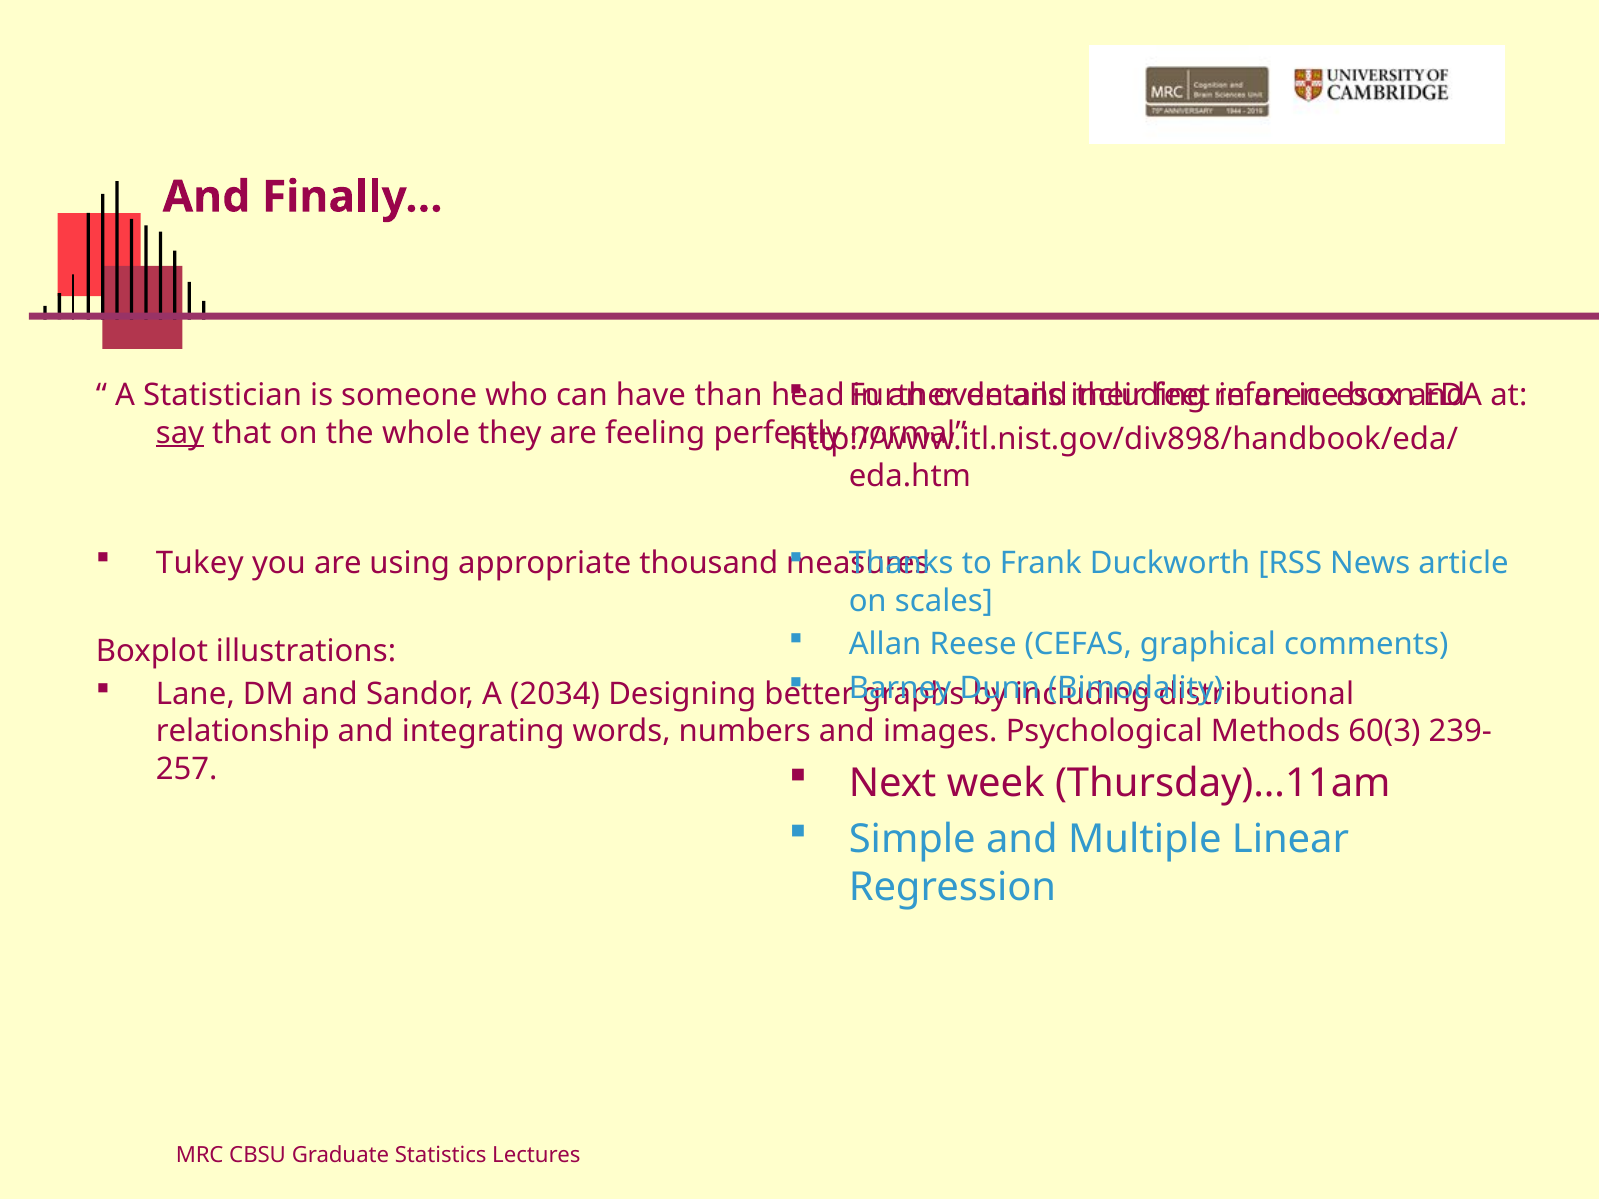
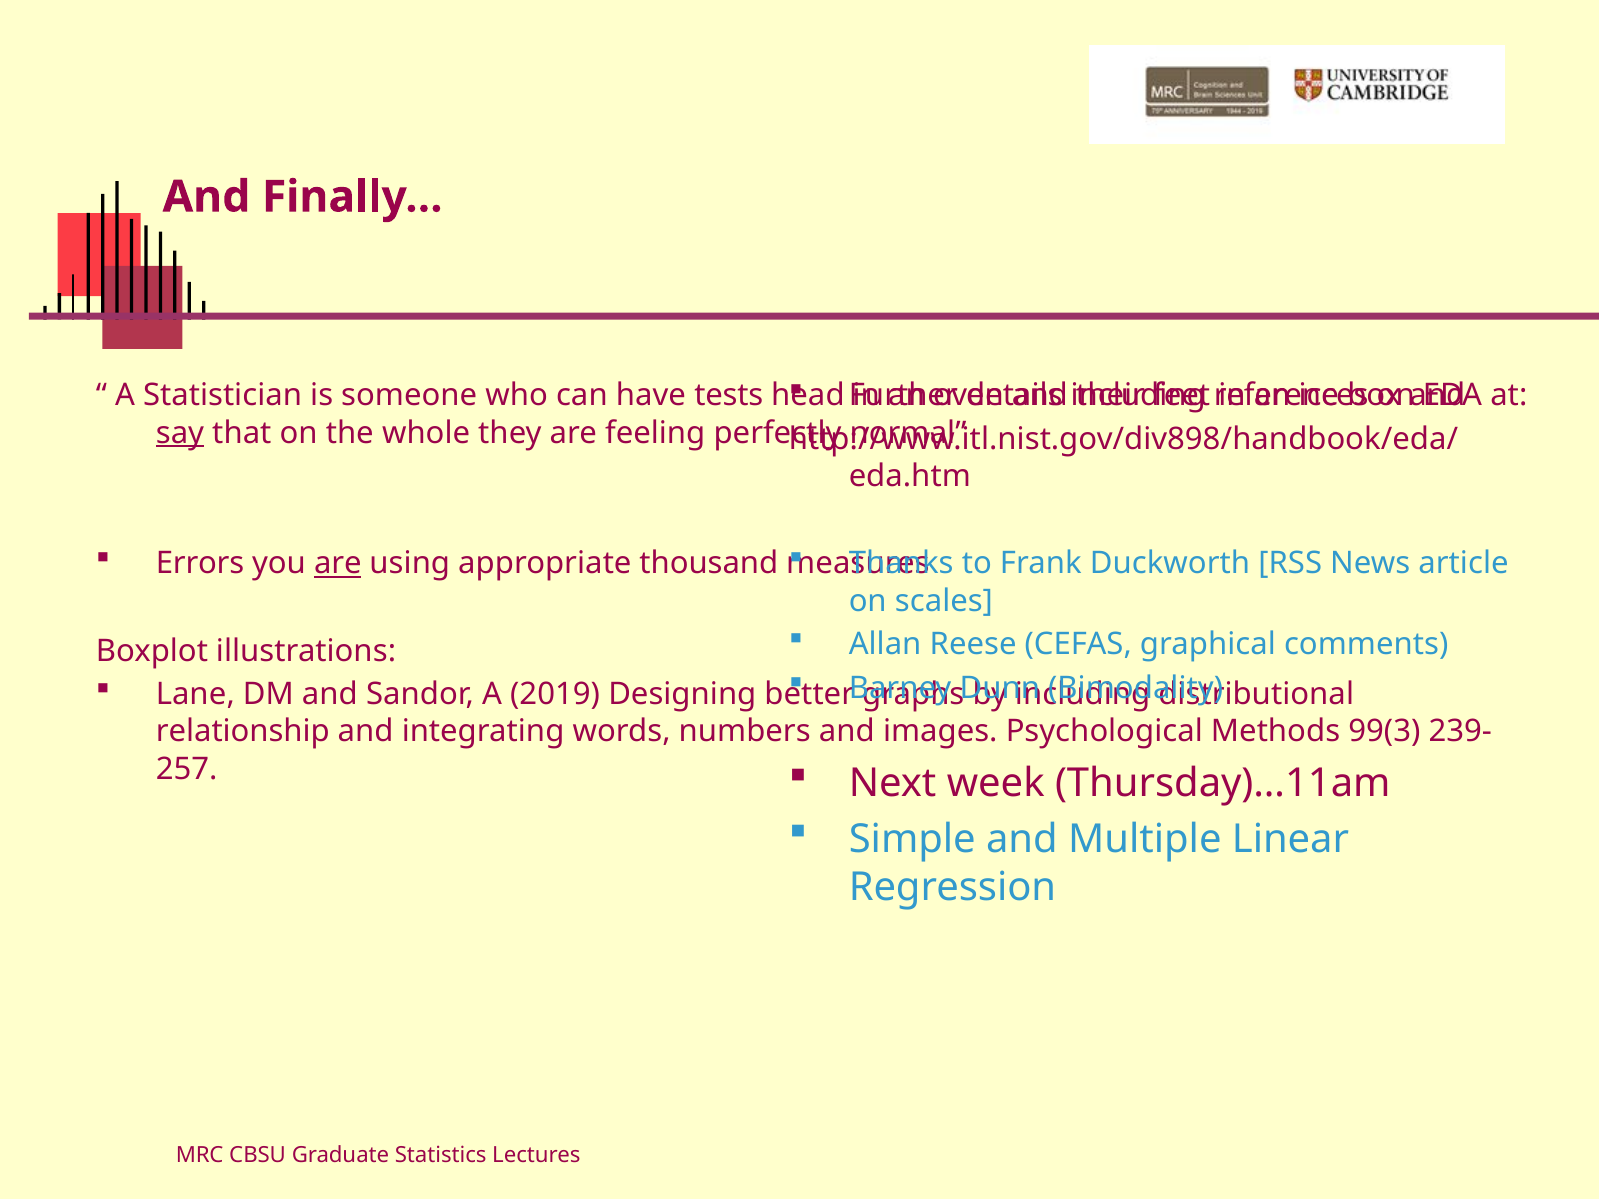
than: than -> tests (729, 396)
Tukey: Tukey -> Errors (200, 564)
are underline: none -> present (338, 564)
2034: 2034 -> 2019 (555, 694)
60(3: 60(3 -> 99(3 (1384, 732)
